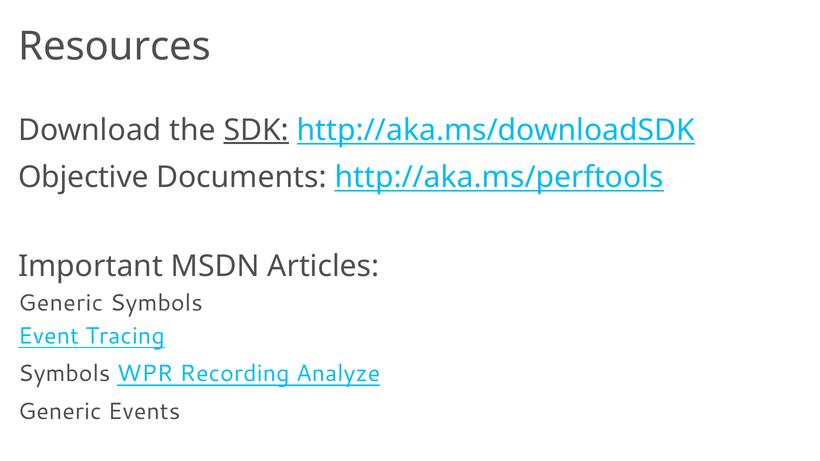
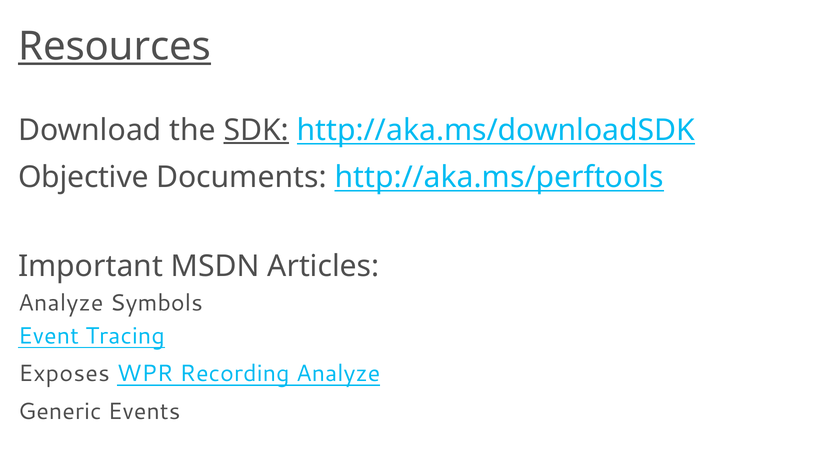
Resources underline: none -> present (115, 47)
Generic: Generic -> Analyze (61, 303)
Symbols: Symbols -> Exposes (64, 374)
